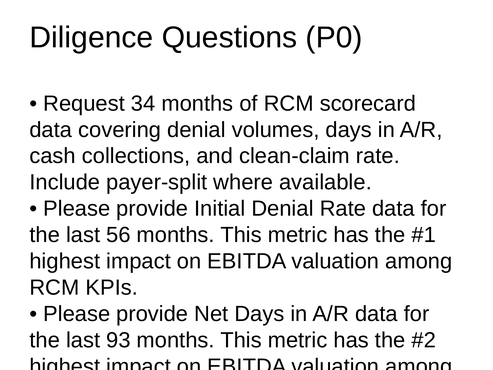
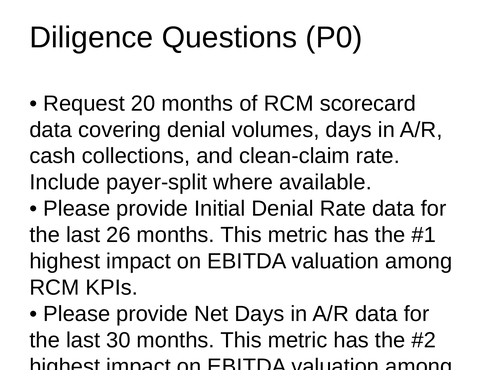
34: 34 -> 20 (143, 103)
56: 56 -> 26 (118, 235)
93: 93 -> 30 (118, 340)
